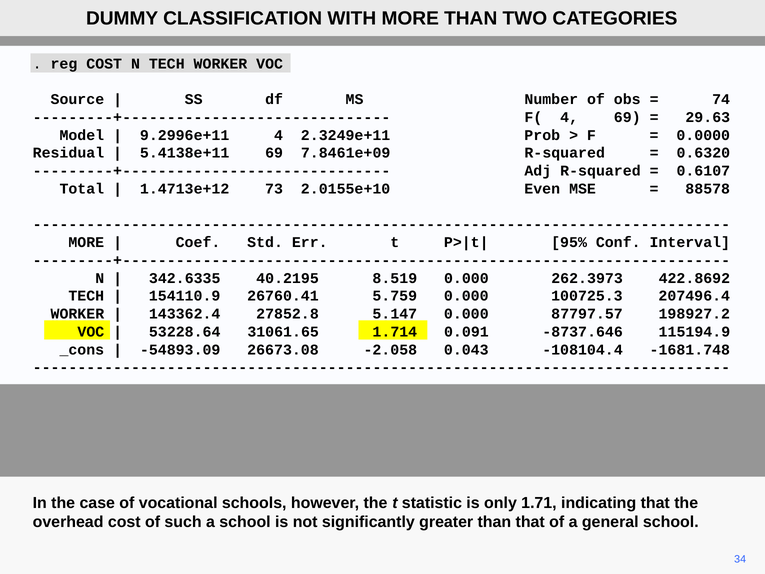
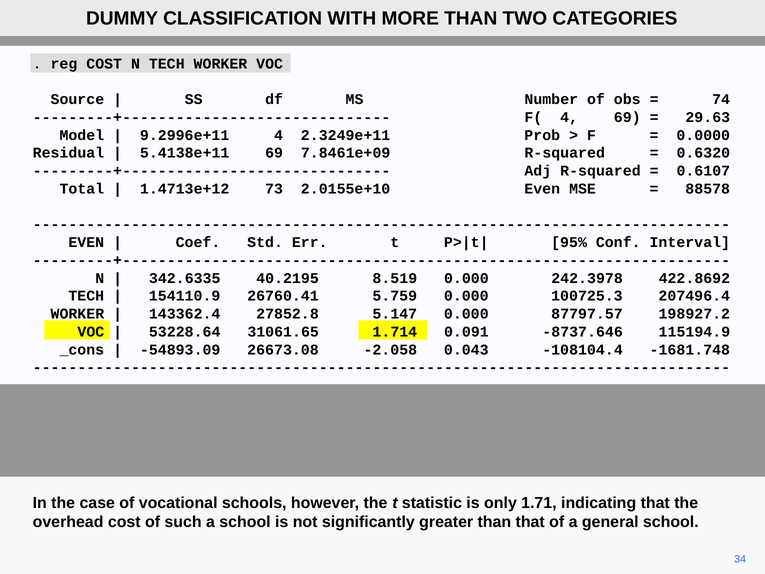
MORE: MORE -> EVEN (86, 242)
262.3973: 262.3973 -> 242.3978 (587, 278)
